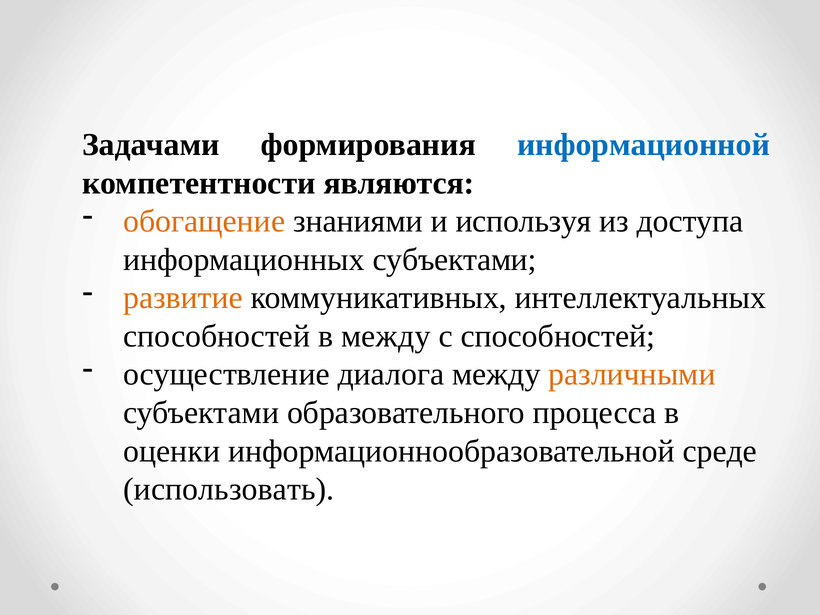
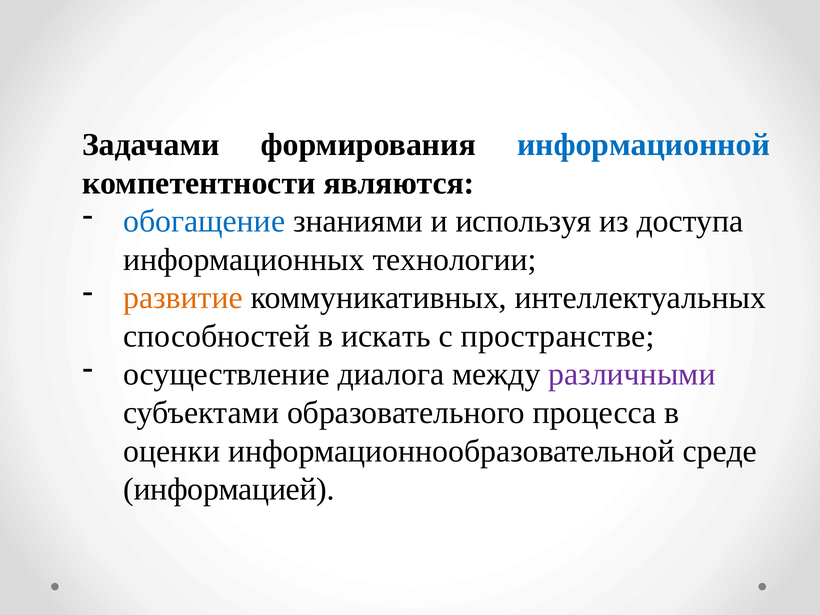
обогащение colour: orange -> blue (204, 221)
информационных субъектами: субъектами -> технологии (455, 260)
в между: между -> искать (386, 336)
с способностей: способностей -> пространстве (558, 336)
различными colour: orange -> purple (632, 374)
использовать: использовать -> информацией (229, 489)
